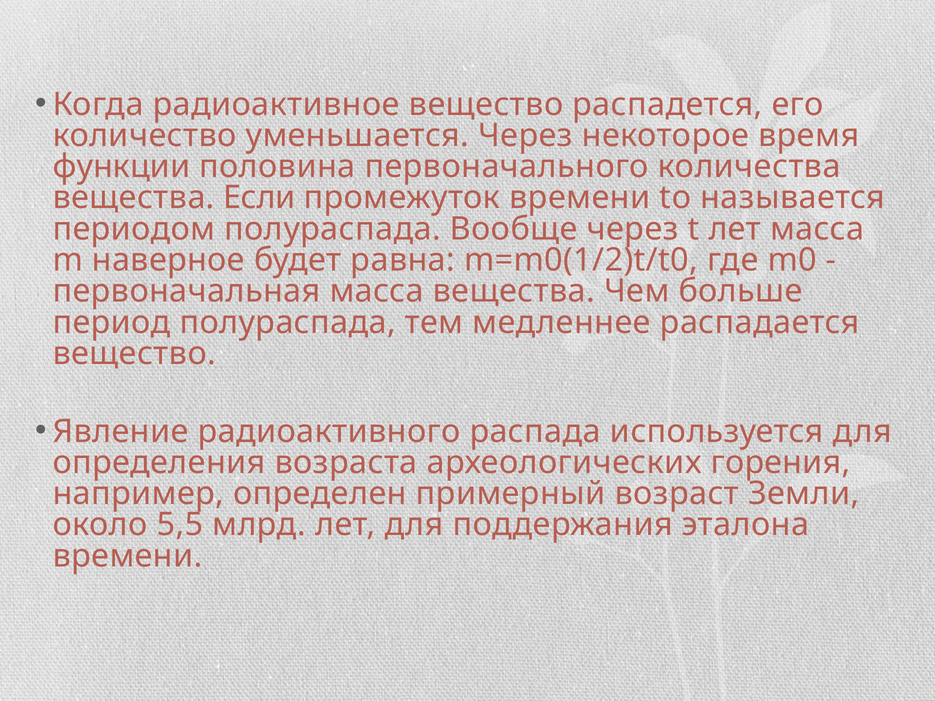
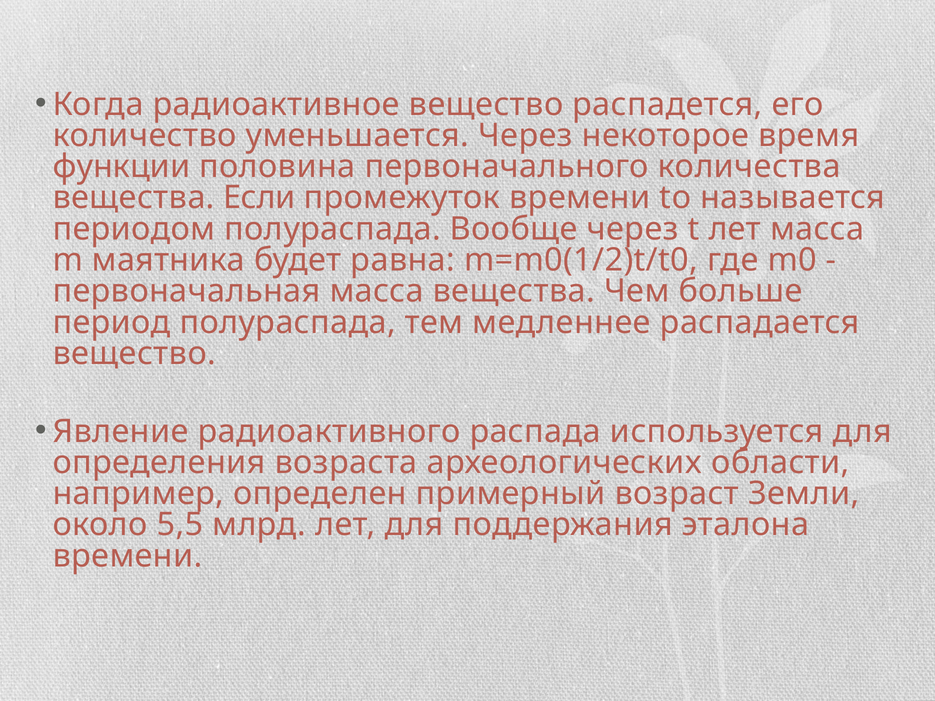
наверное: наверное -> маятника (168, 260)
горения: горения -> области (780, 463)
